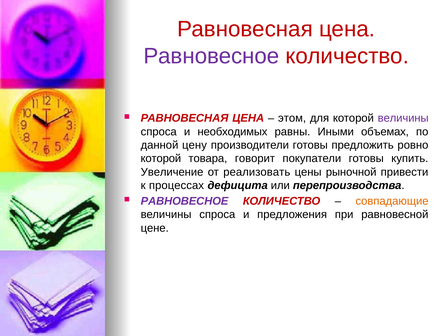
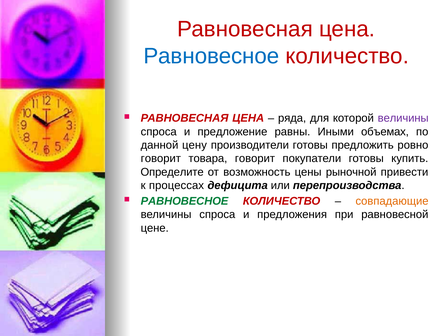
Равновесное colour: purple -> blue (211, 56)
этом: этом -> ряда (292, 118)
необходимых: необходимых -> предложение (232, 132)
которой: которой -> говорит (161, 159)
Увеличение: Увеличение -> Определите (172, 172)
реализовать: реализовать -> возможность (257, 172)
РАВНОВЕСНОЕ colour: purple -> green (185, 201)
